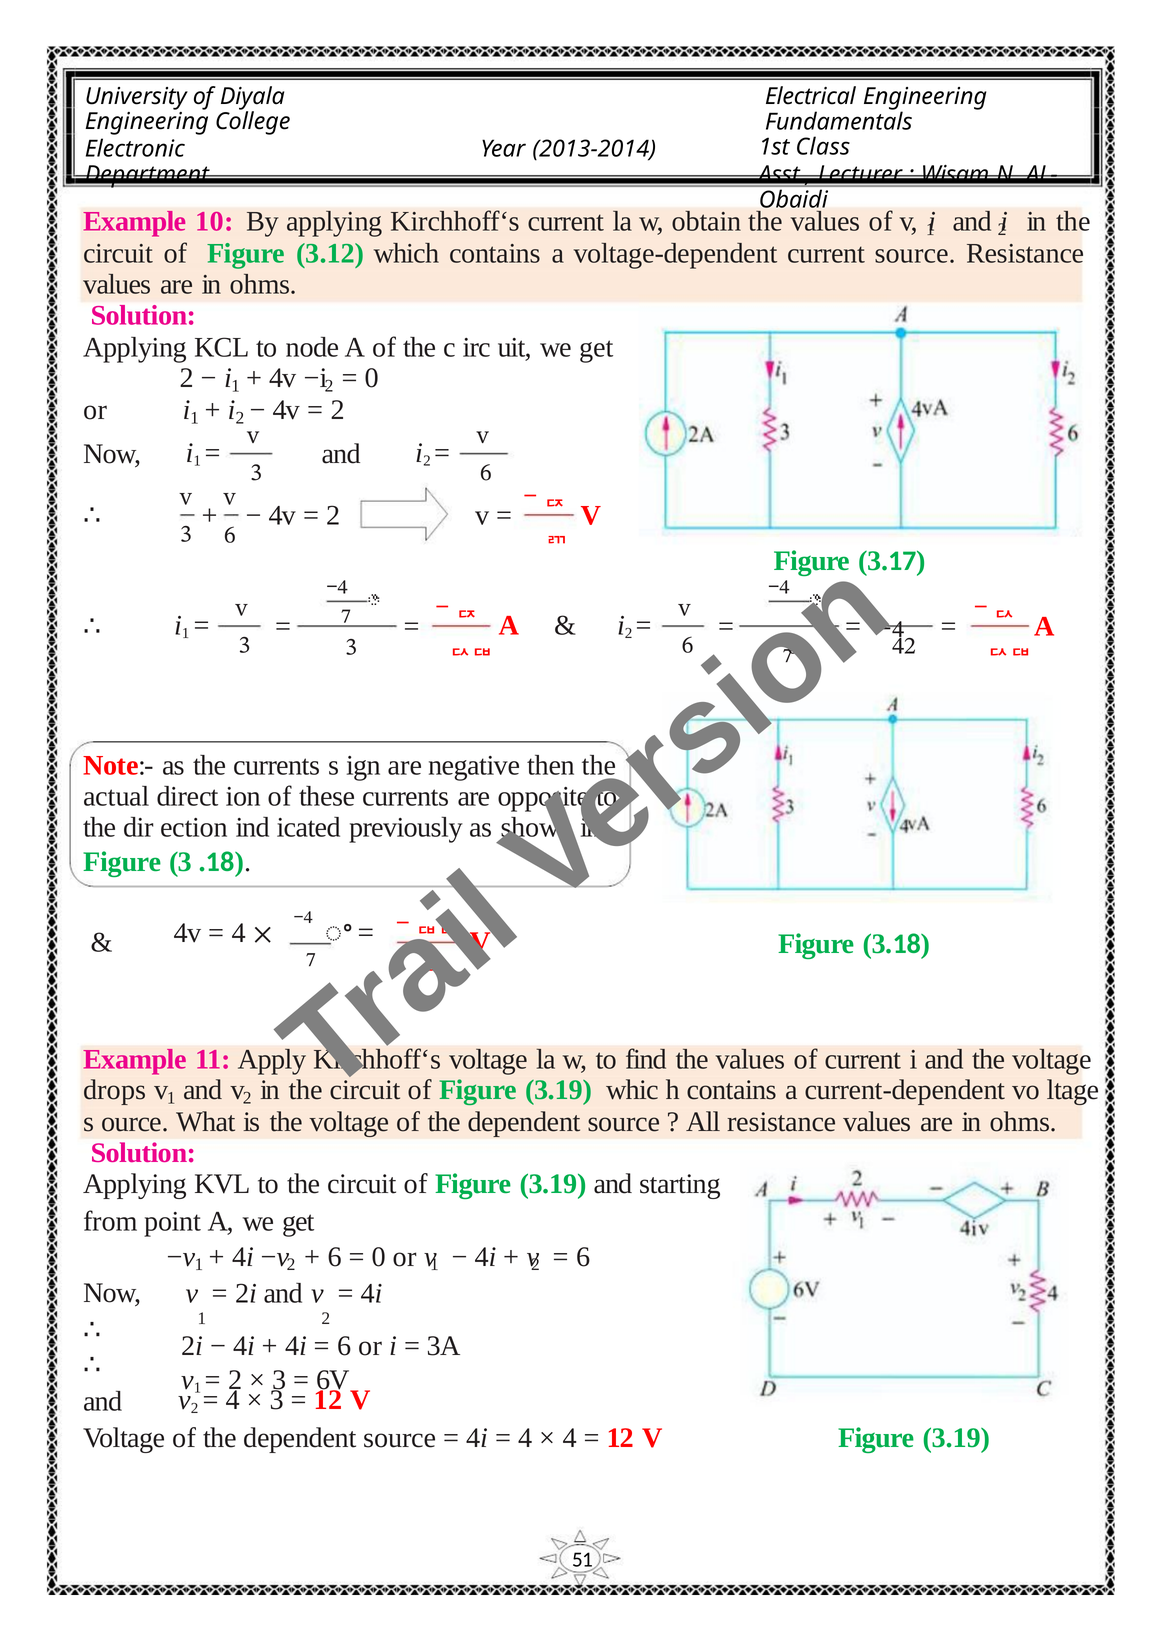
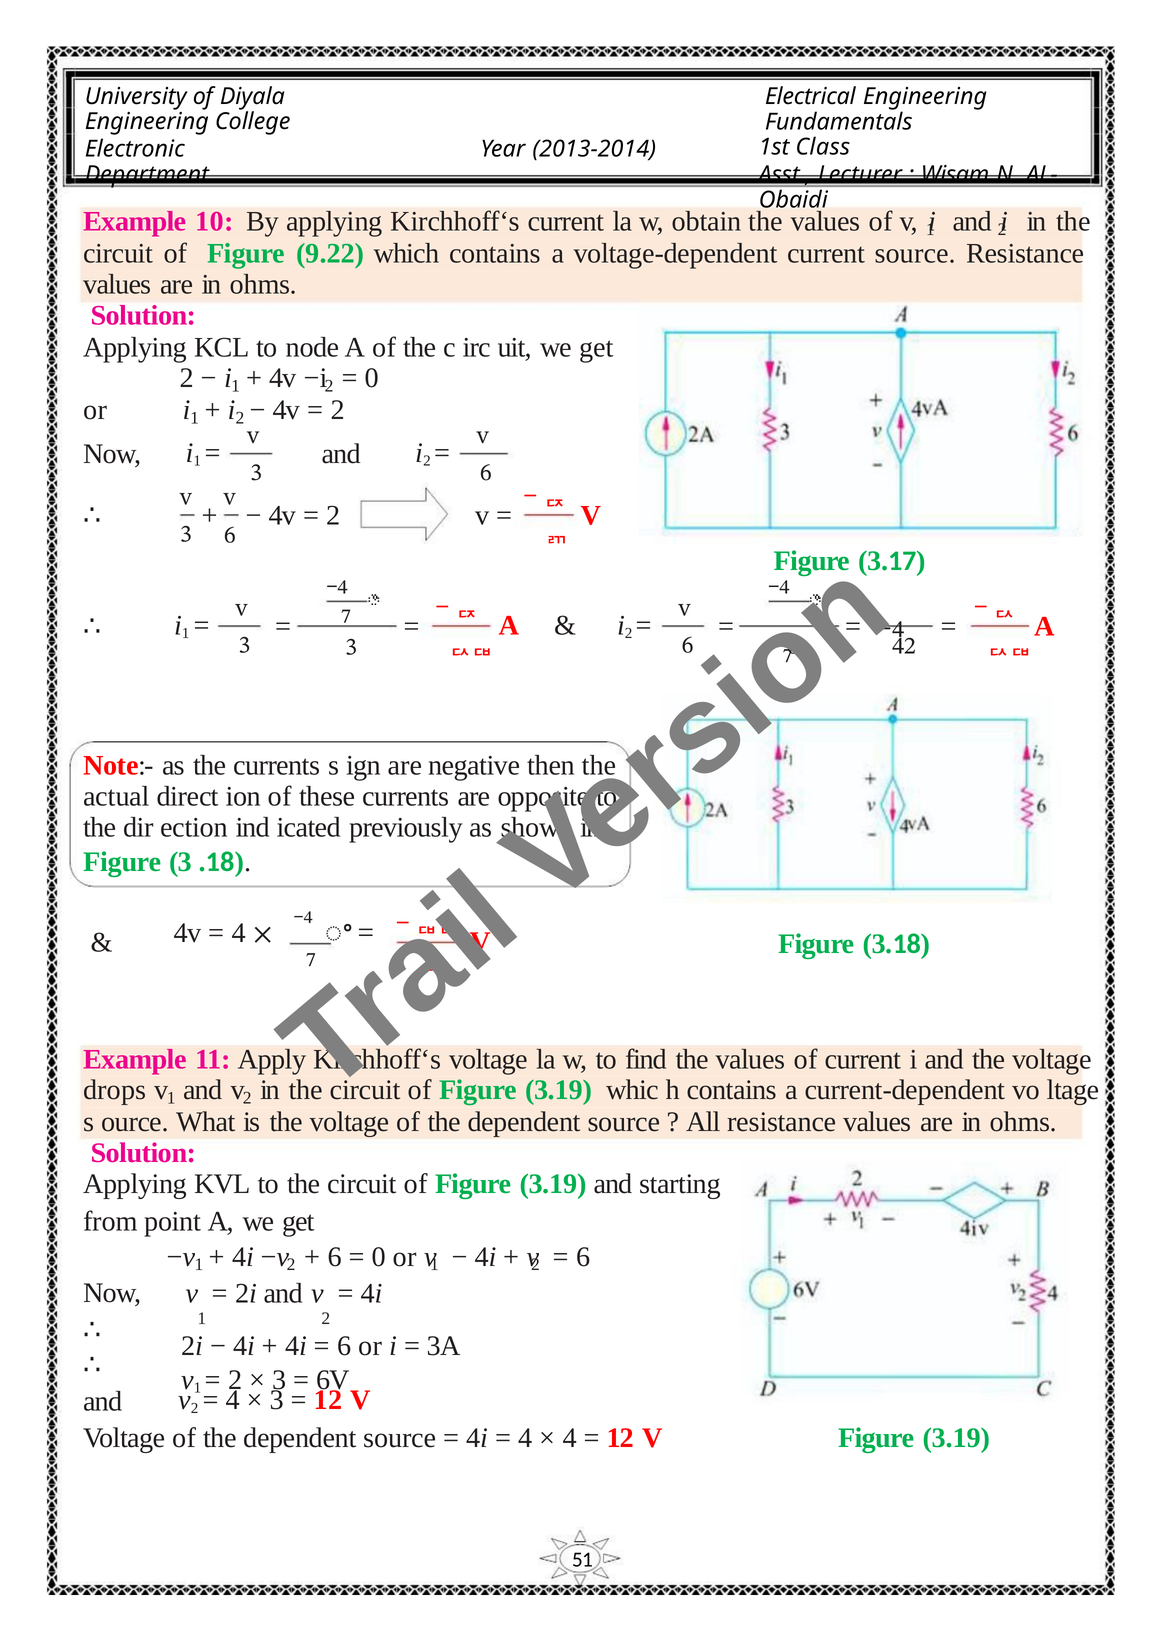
3.12: 3.12 -> 9.22 (330, 254)
